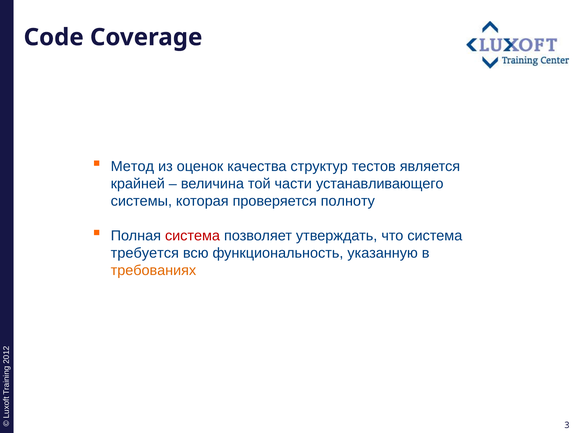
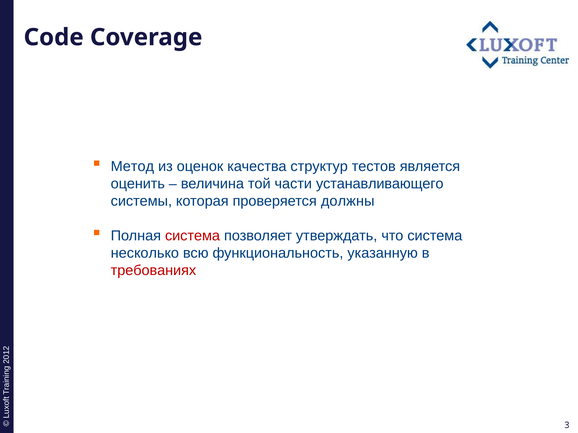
крайней: крайней -> оценить (138, 184)
полноту: полноту -> должны (348, 201)
требуется: требуется -> несколько (145, 253)
требованиях colour: orange -> red (153, 271)
